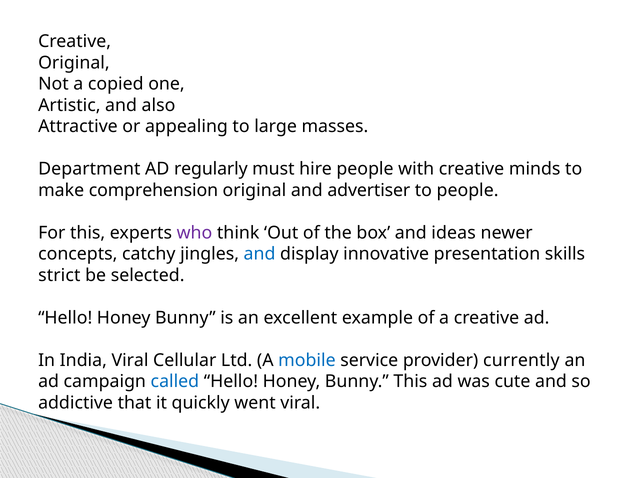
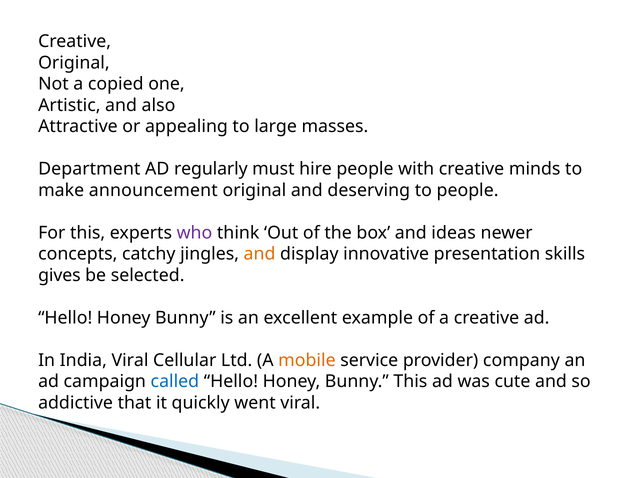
comprehension: comprehension -> announcement (153, 190)
advertiser: advertiser -> deserving (369, 190)
and colour: blue -> orange (260, 254)
strict: strict -> gives (59, 276)
mobile colour: blue -> orange (307, 361)
currently: currently -> company (521, 361)
